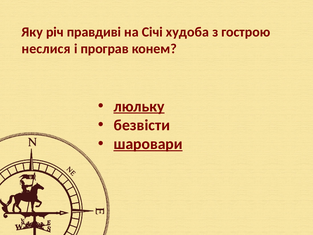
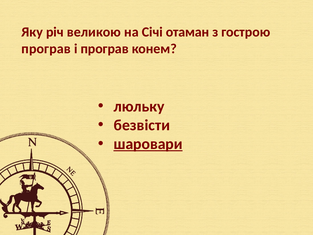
правдиві: правдиві -> великою (94, 32)
худоба: худоба -> отаман (188, 32)
неслися: неслися -> програв (46, 49)
люльку underline: present -> none (139, 106)
